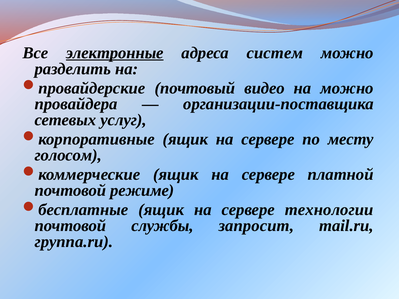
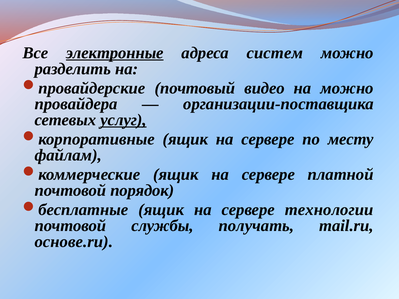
услуг underline: none -> present (123, 120)
голосом: голосом -> файлам (68, 155)
режиме: режиме -> порядок (142, 191)
запросит: запросит -> получать (256, 226)
группа.ru: группа.ru -> основе.ru (74, 242)
